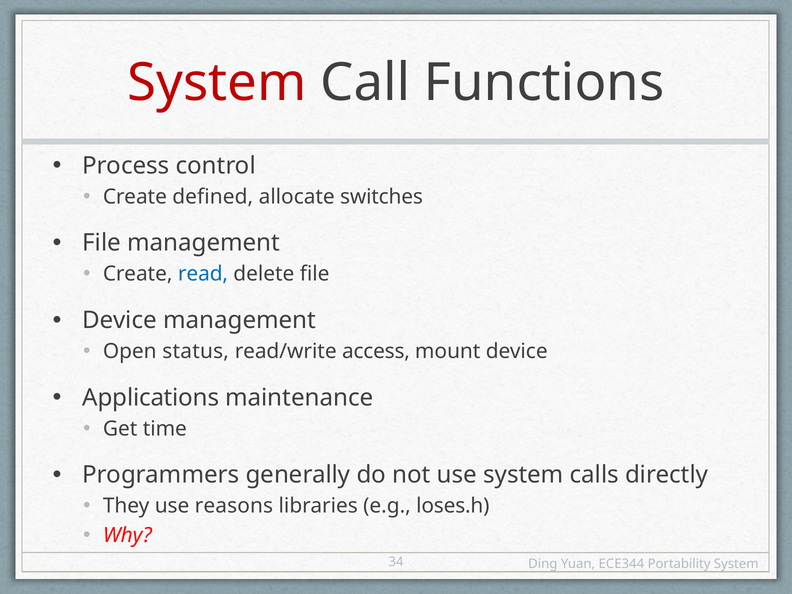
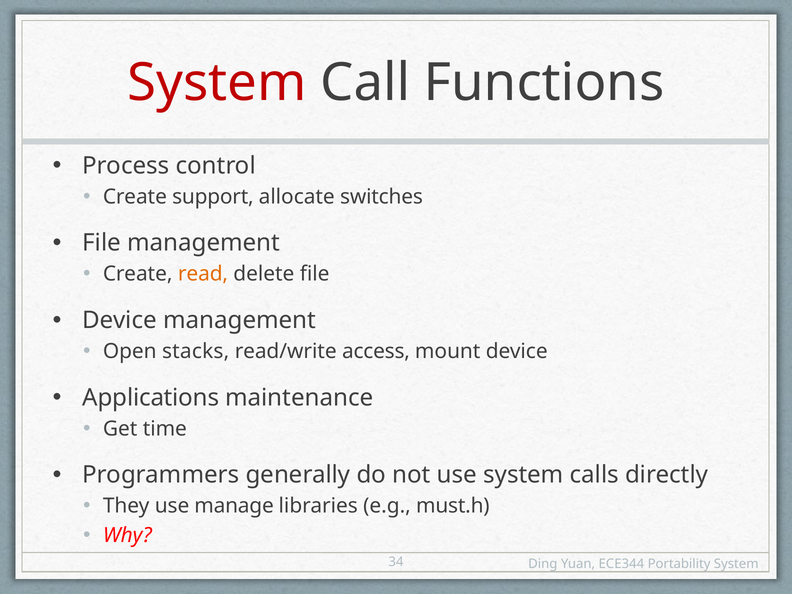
defined: defined -> support (213, 197)
read colour: blue -> orange (203, 274)
status: status -> stacks (196, 351)
reasons: reasons -> manage (234, 506)
loses.h: loses.h -> must.h (453, 506)
